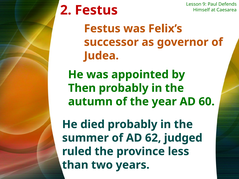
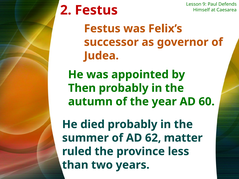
judged: judged -> matter (183, 138)
